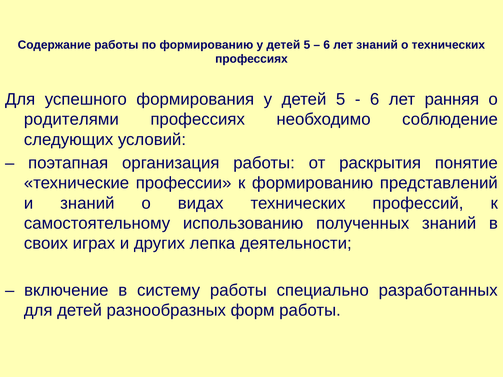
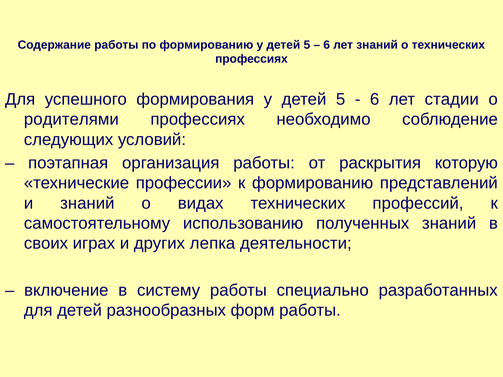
ранняя: ранняя -> стадии (452, 99)
понятие: понятие -> которую (466, 163)
